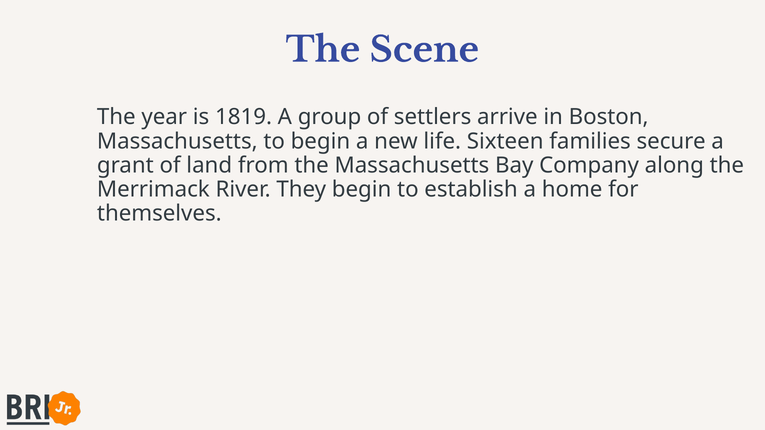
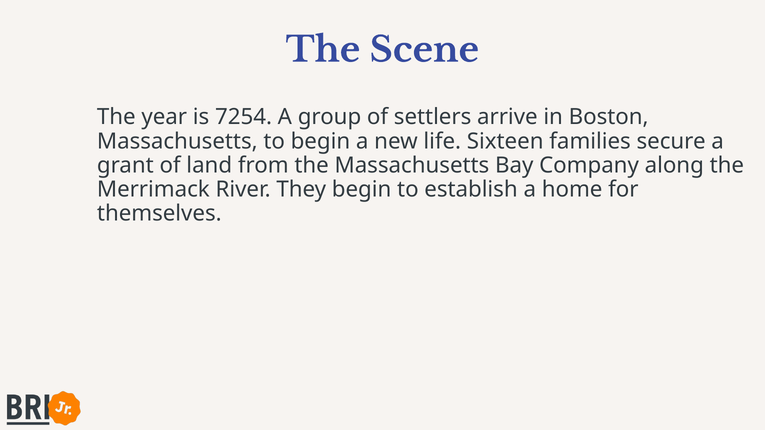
1819: 1819 -> 7254 (244, 117)
